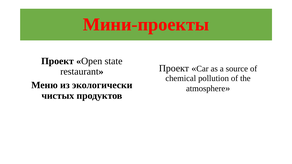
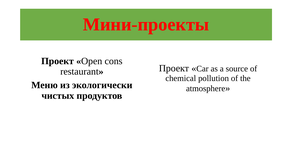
state: state -> cons (114, 61)
